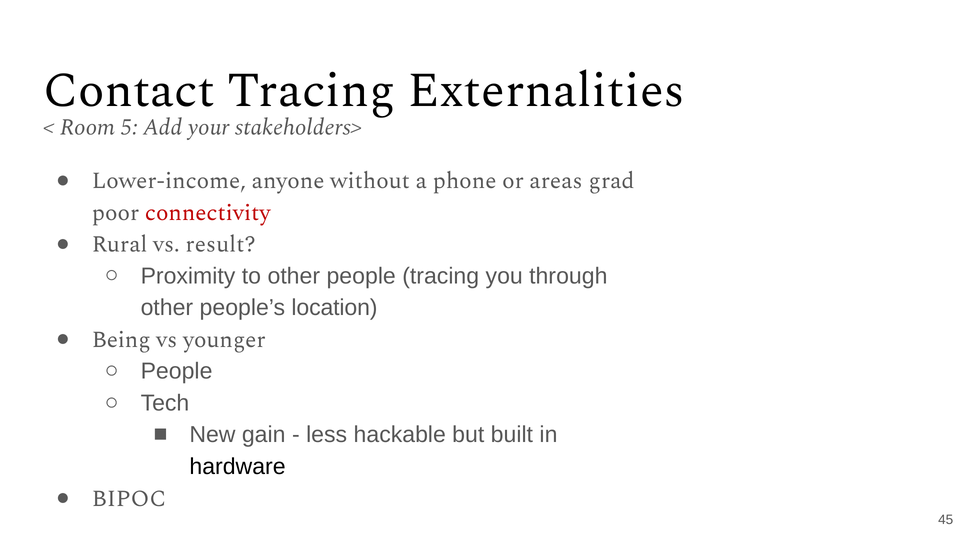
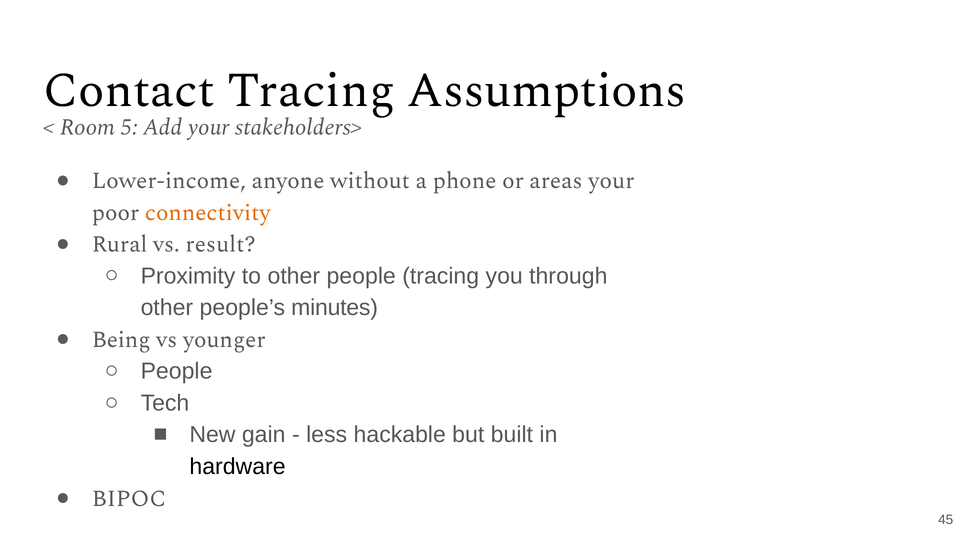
Externalities: Externalities -> Assumptions (547, 90)
areas grad: grad -> your (611, 181)
connectivity colour: red -> orange (208, 212)
location: location -> minutes (335, 308)
